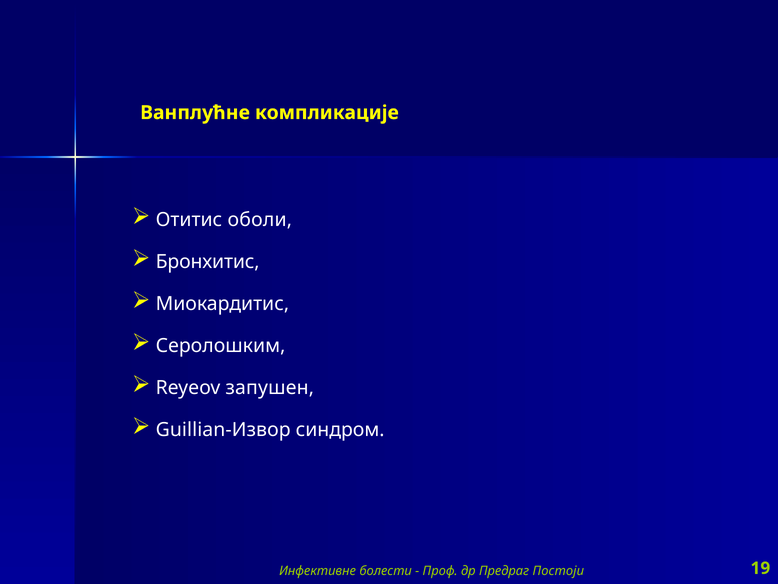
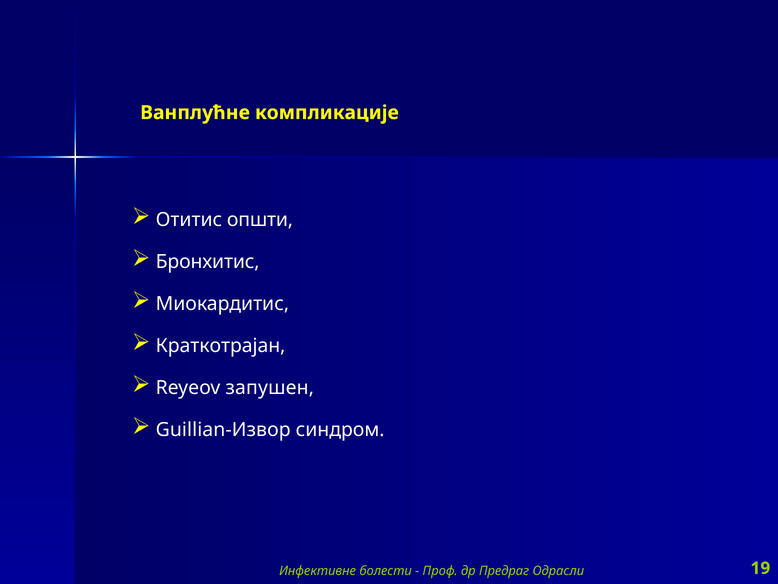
оболи: оболи -> општи (260, 220)
Серолошким: Серолошким -> Краткотрајан (221, 346)
Постоји: Постоји -> Одрасли (558, 571)
